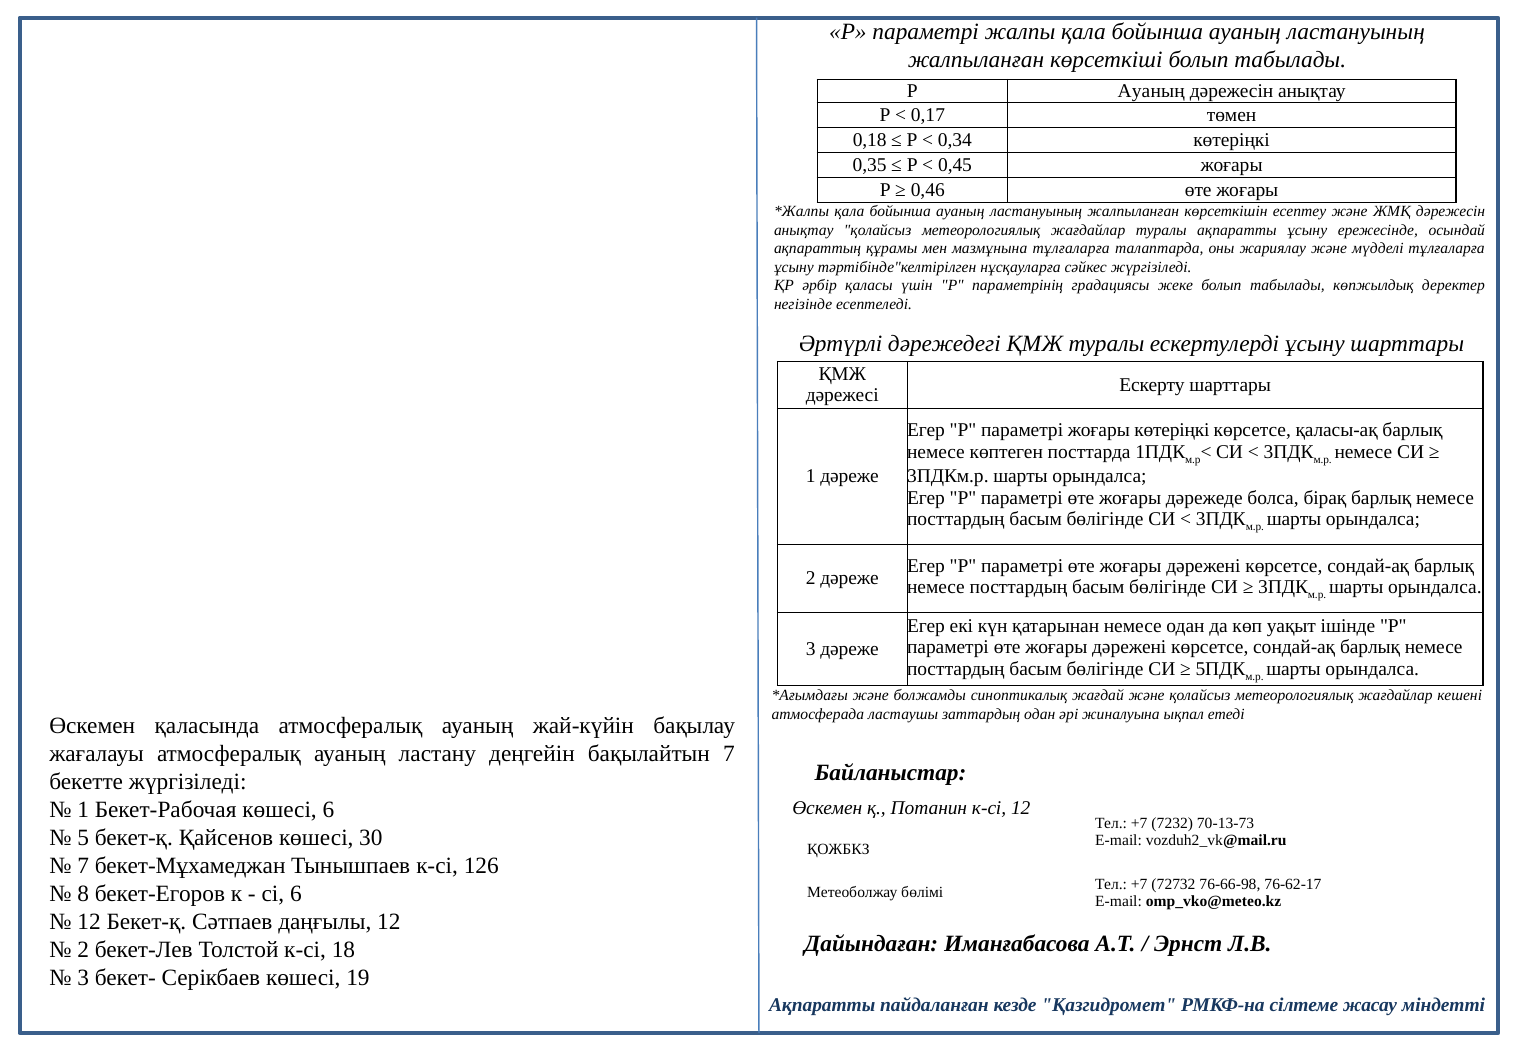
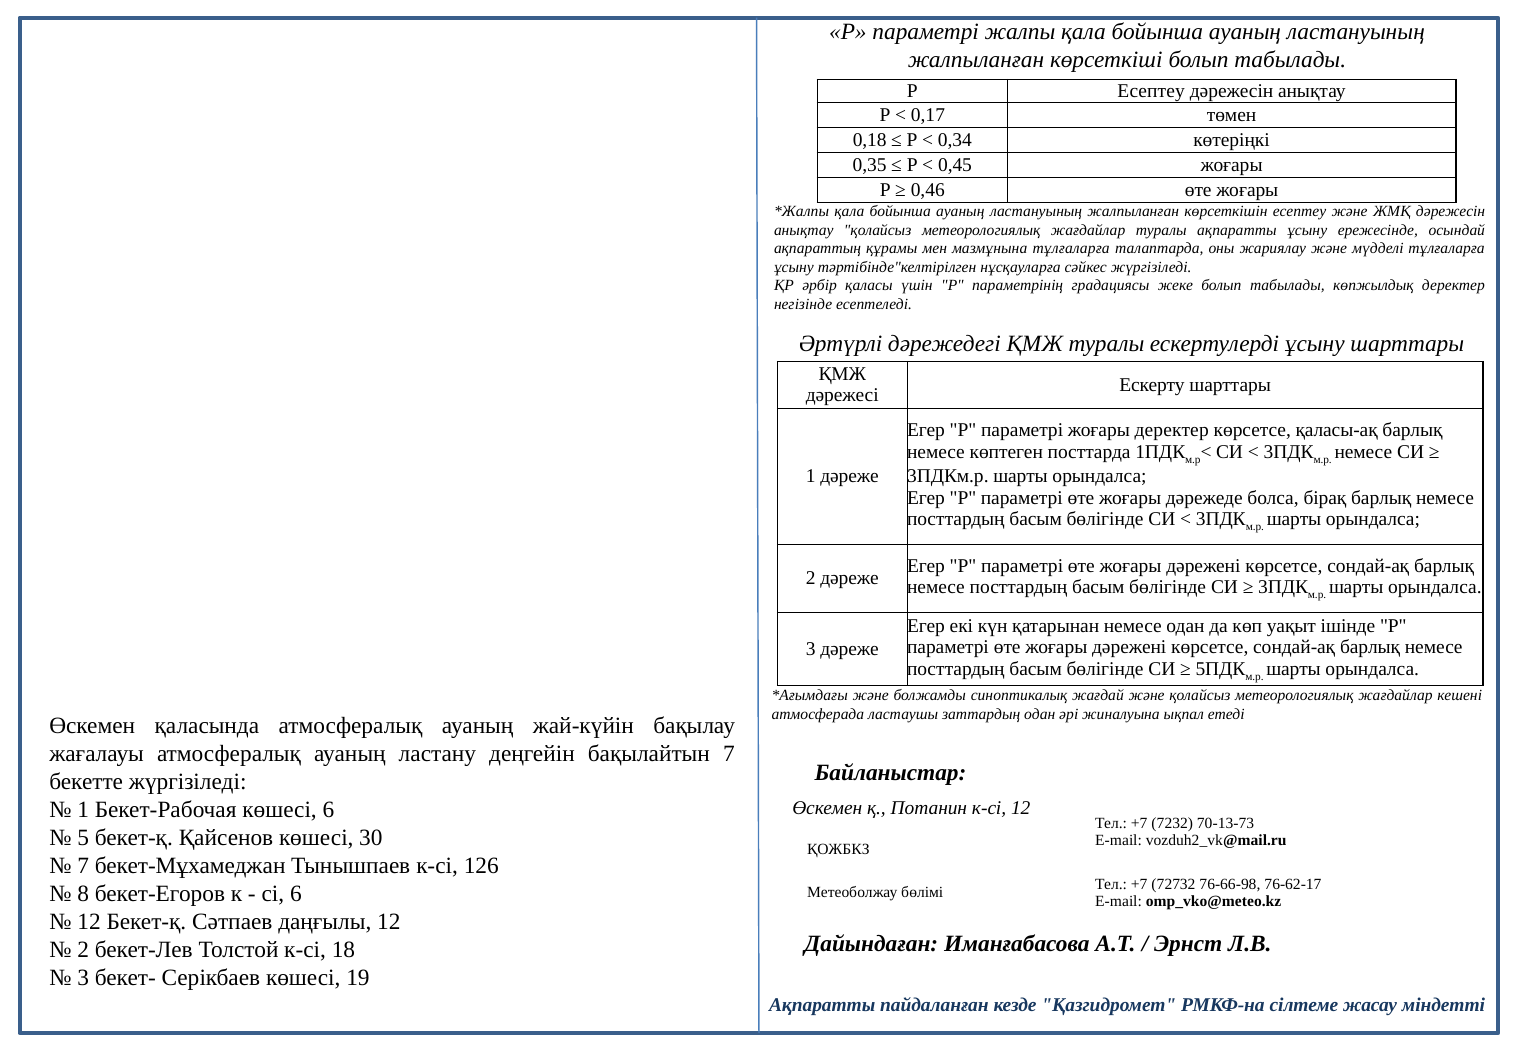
Р Ауаның: Ауаның -> Есептеу (1151, 91)
жоғары көтеріңкі: көтеріңкі -> деректер (1172, 430)
